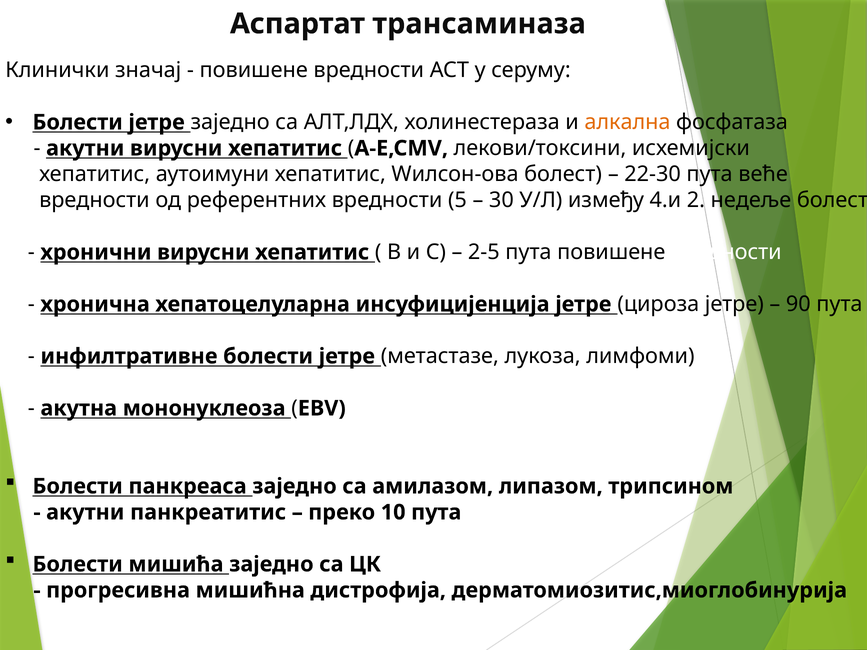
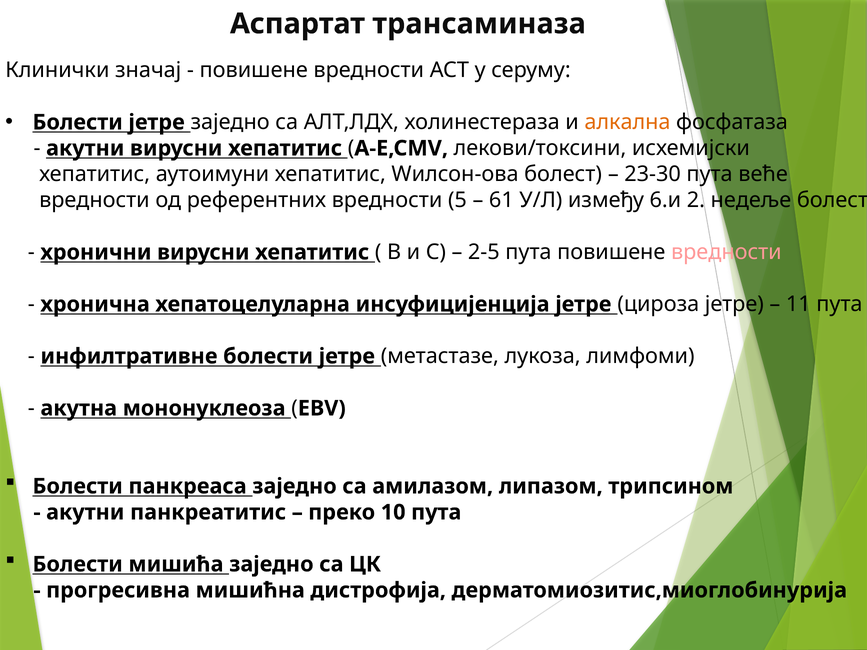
22-30: 22-30 -> 23-30 (653, 174)
30: 30 -> 61 (501, 200)
4.и: 4.и -> 6.и (665, 200)
вредности colour: white -> pink (726, 252)
90: 90 -> 11 (798, 304)
